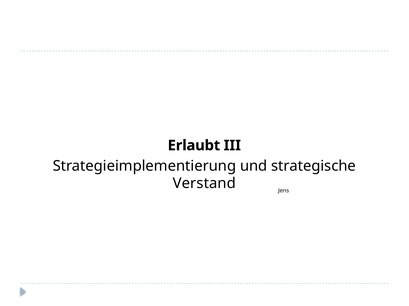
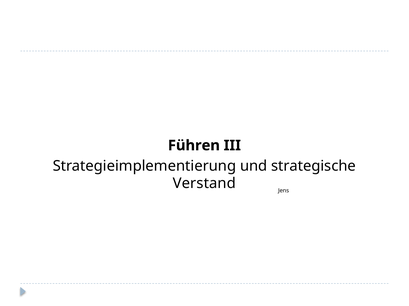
Erlaubt: Erlaubt -> Führen (194, 146)
